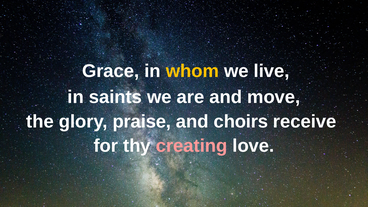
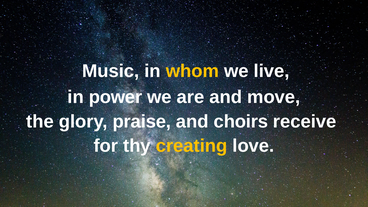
Grace: Grace -> Music (111, 71)
saints: saints -> power (115, 97)
creating colour: pink -> yellow (192, 146)
